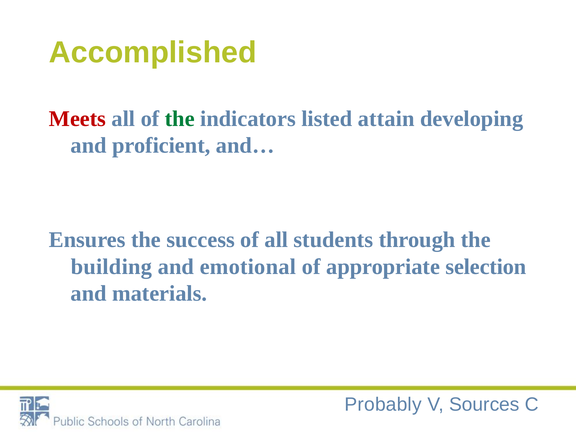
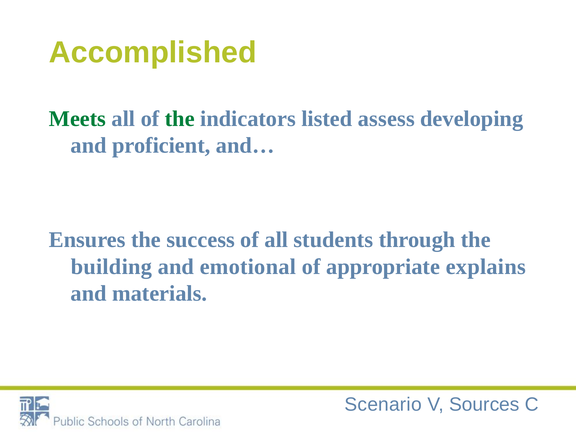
Meets colour: red -> green (77, 119)
attain: attain -> assess (386, 119)
selection: selection -> explains (486, 267)
Probably: Probably -> Scenario (383, 404)
